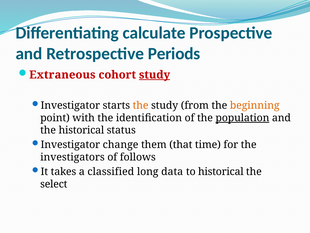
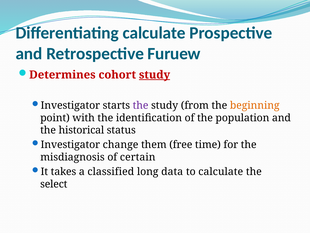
Periods: Periods -> Furuew (174, 53)
Extraneous: Extraneous -> Determines (62, 75)
the colour: orange -> purple (141, 105)
population underline: present -> none (242, 118)
that: that -> free (181, 144)
investigators: investigators -> misdiagnosis (72, 157)
follows: follows -> certain (138, 157)
to historical: historical -> calculate (221, 171)
